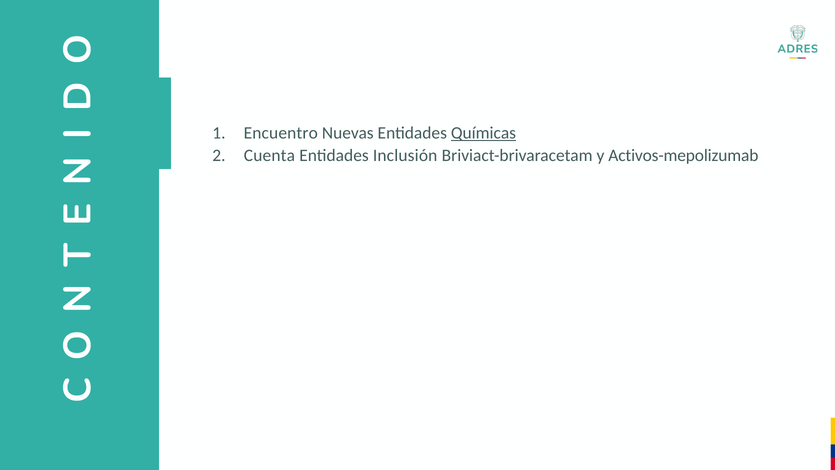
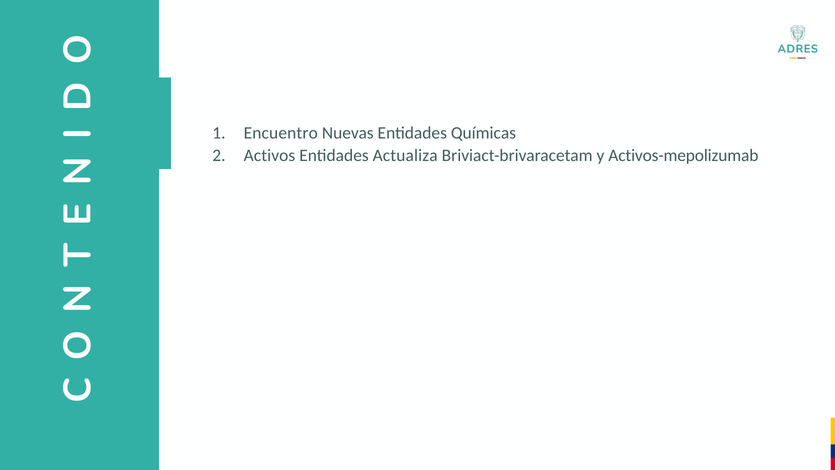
Químicas underline: present -> none (483, 133)
Cuenta: Cuenta -> Activos (269, 155)
Inclusión: Inclusión -> Actualiza (405, 155)
